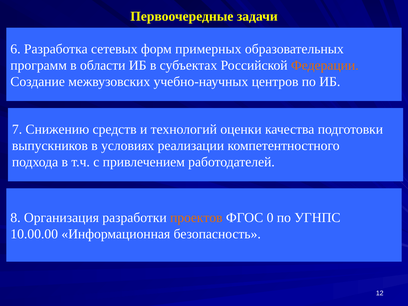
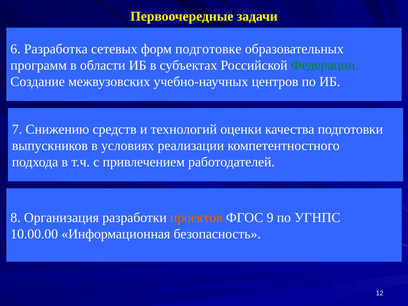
примерных: примерных -> подготовке (208, 49)
Федерации colour: orange -> green (325, 65)
0: 0 -> 9 (270, 218)
